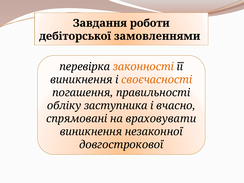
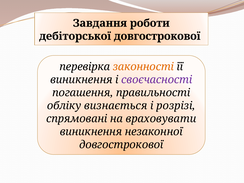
дебіторської замовленнями: замовленнями -> довгострокової (157, 36)
своєчасності colour: orange -> purple (157, 80)
заступника: заступника -> визнається (116, 106)
вчасно: вчасно -> розрізі (176, 106)
